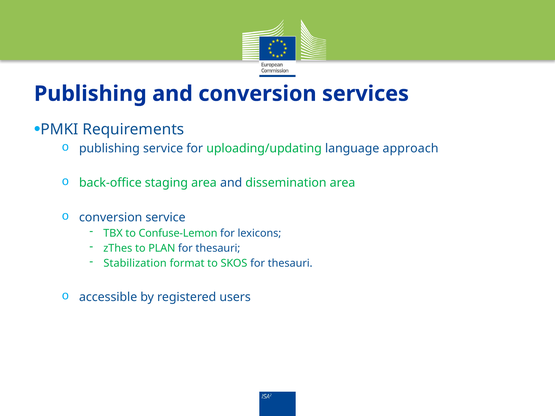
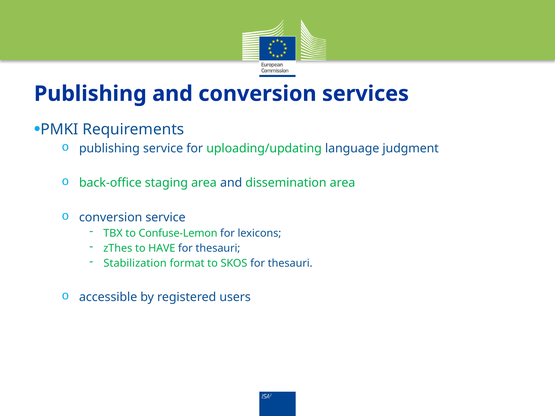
approach: approach -> judgment (411, 148)
PLAN: PLAN -> HAVE (162, 248)
